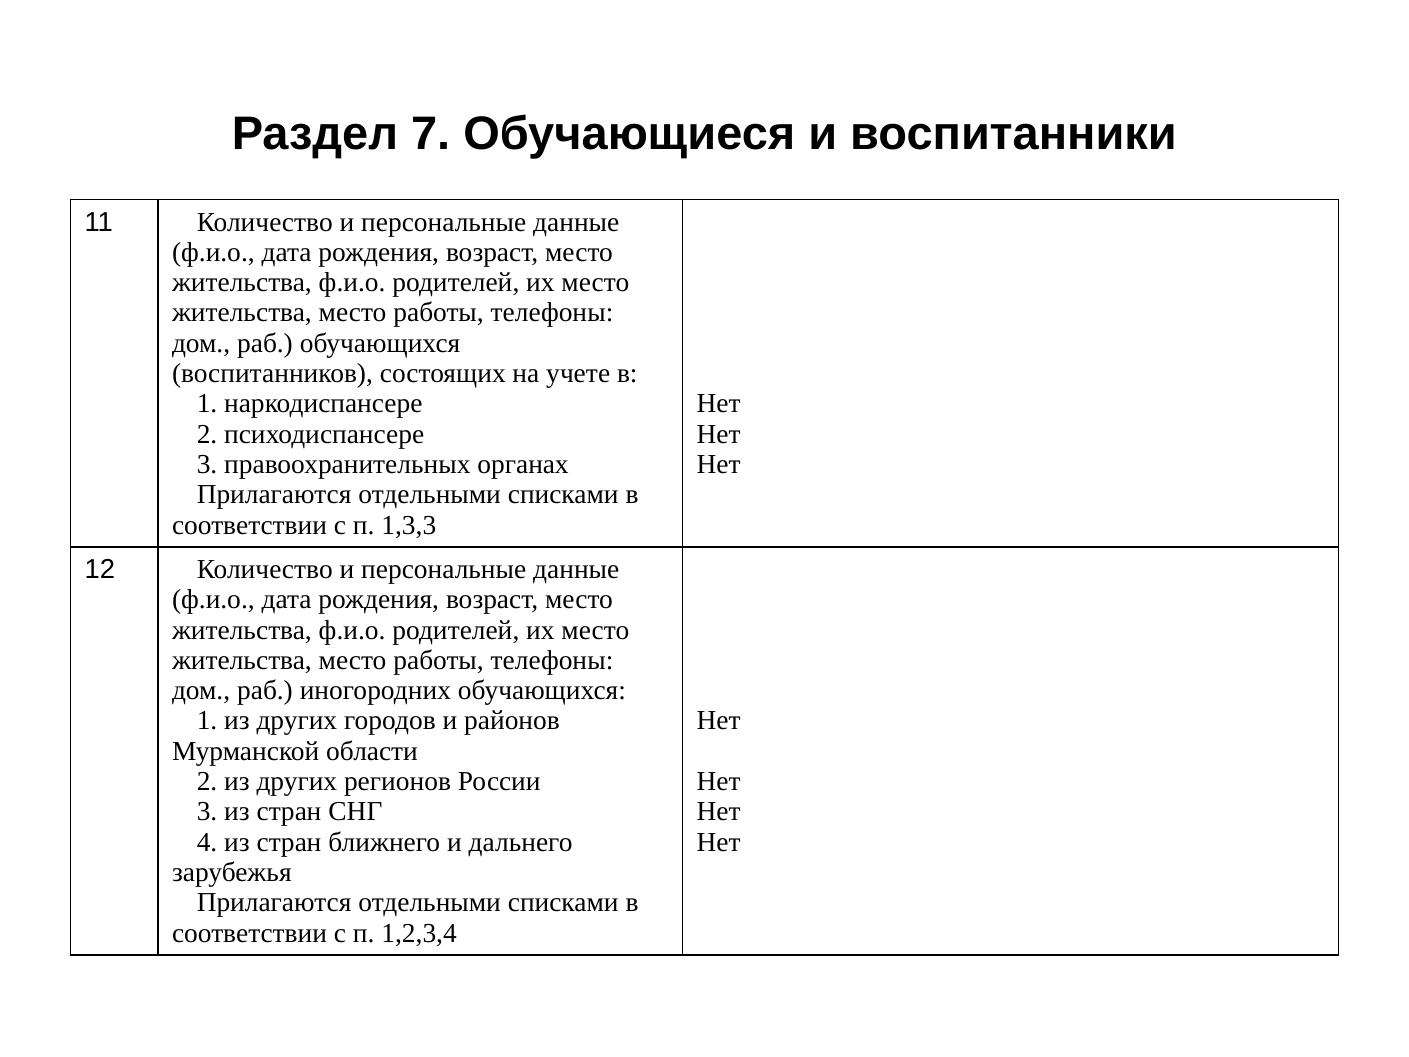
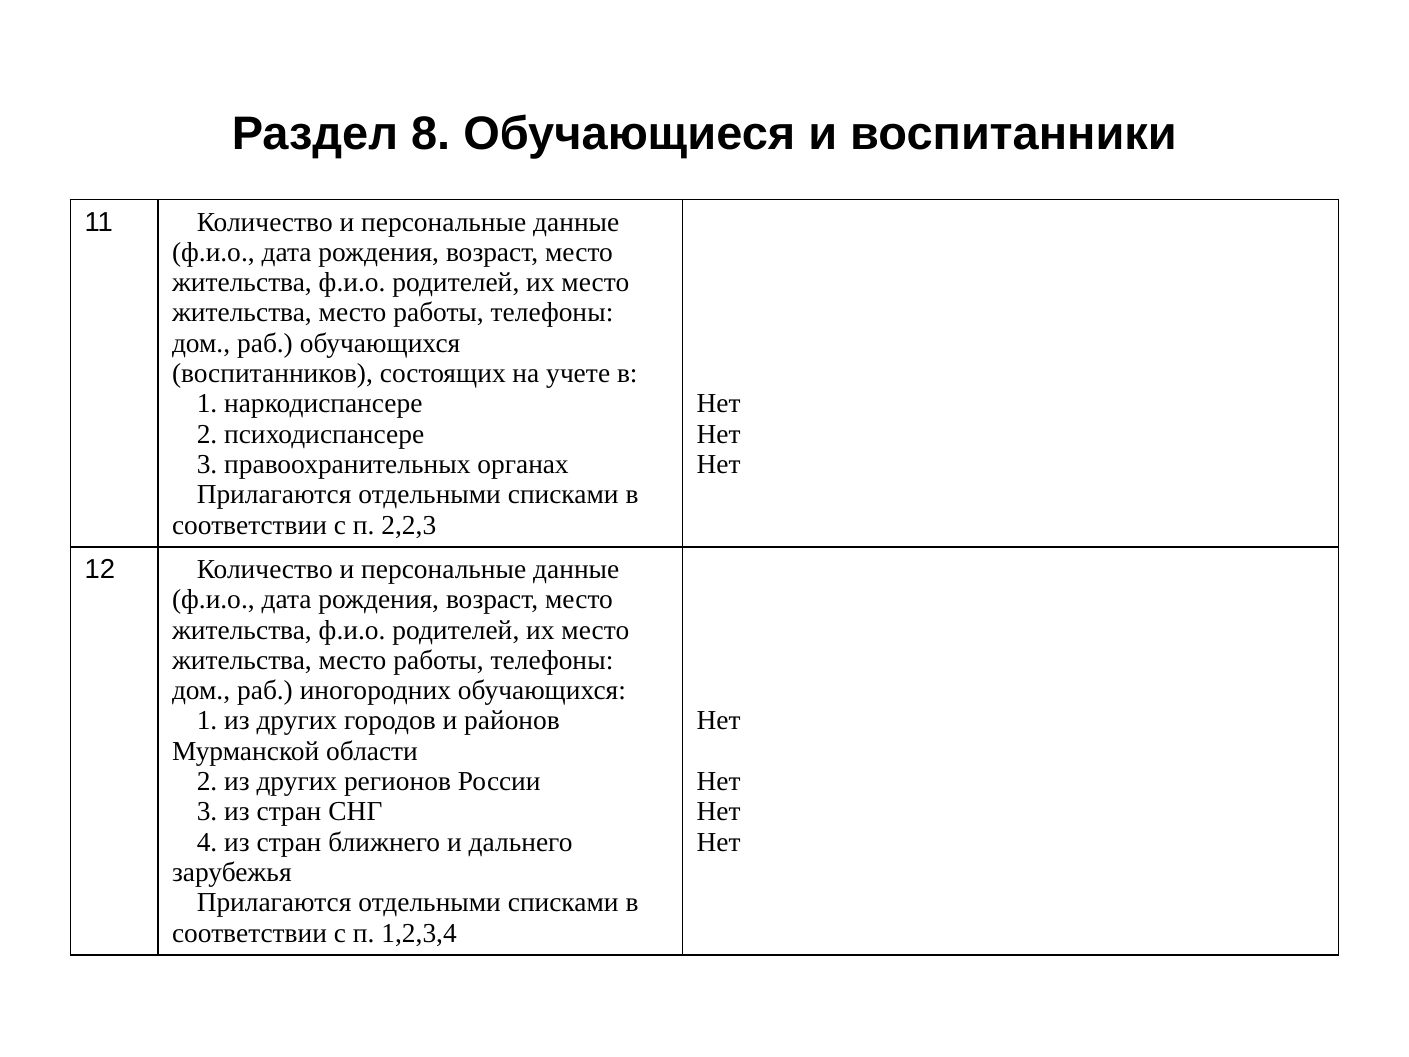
7: 7 -> 8 (431, 134)
1,3,3: 1,3,3 -> 2,2,3 (409, 525)
